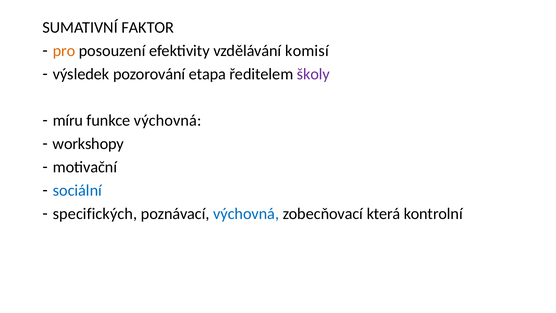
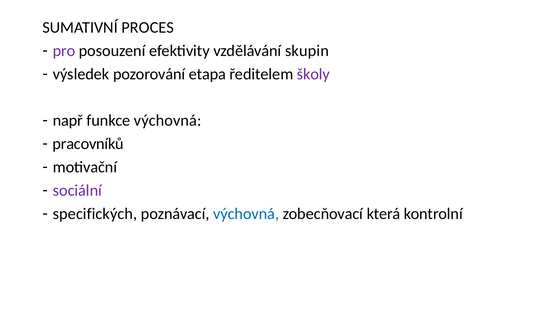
FAKTOR: FAKTOR -> PROCES (148, 27)
pro colour: orange -> purple (64, 51)
komisí: komisí -> skupin (307, 51)
míru: míru -> např (68, 120)
workshopy: workshopy -> pracovníků (88, 144)
sociální colour: blue -> purple (77, 190)
